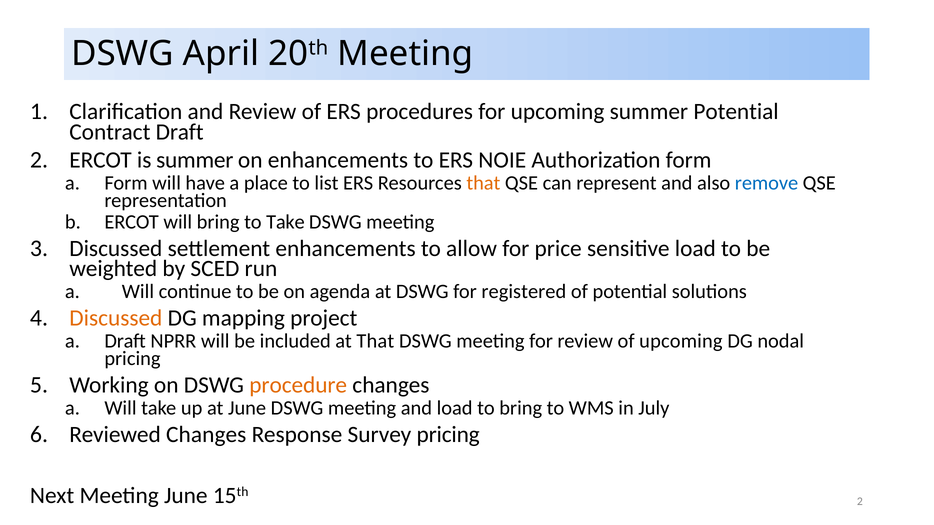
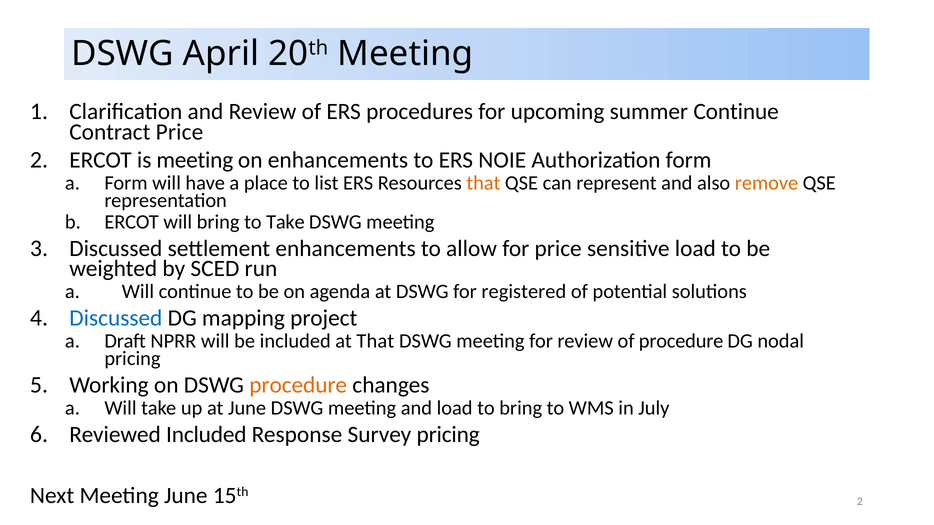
summer Potential: Potential -> Continue (736, 112)
Contract Draft: Draft -> Price (179, 132)
is summer: summer -> meeting (195, 160)
remove colour: blue -> orange (767, 183)
Discussed colour: orange -> blue (116, 318)
of upcoming: upcoming -> procedure (681, 341)
Reviewed Changes: Changes -> Included (206, 435)
